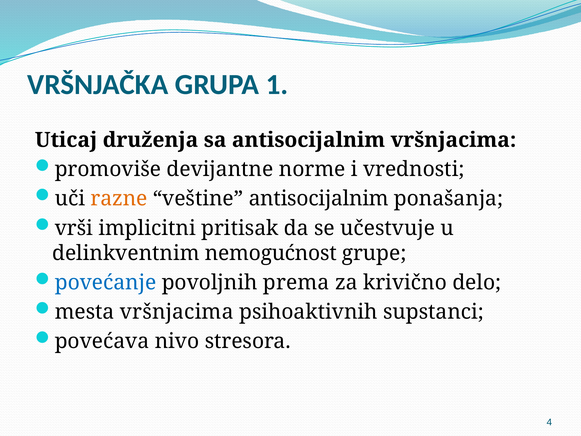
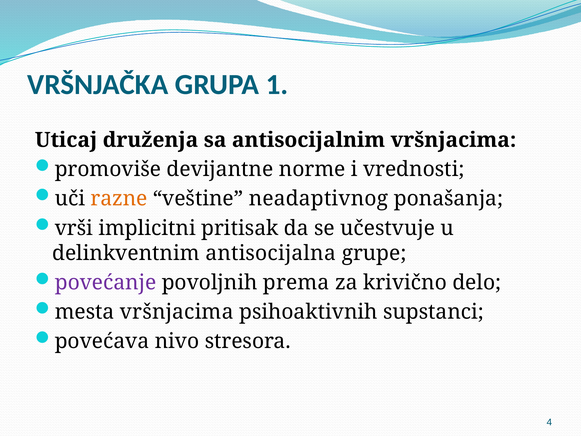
veštine antisocijalnim: antisocijalnim -> neadaptivnog (318, 199)
nemogućnost: nemogućnost -> antisocijalna (271, 253)
povećanje colour: blue -> purple (106, 282)
